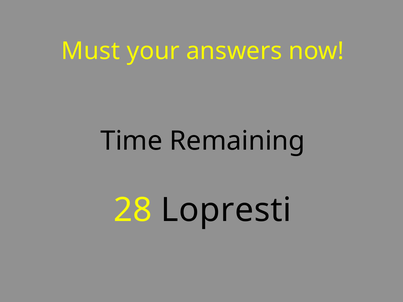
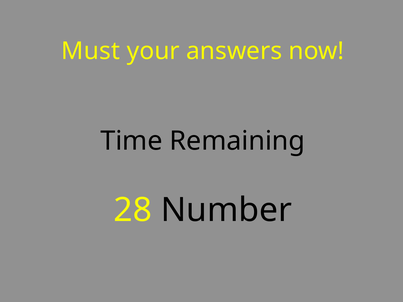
Lopresti: Lopresti -> Number (226, 210)
